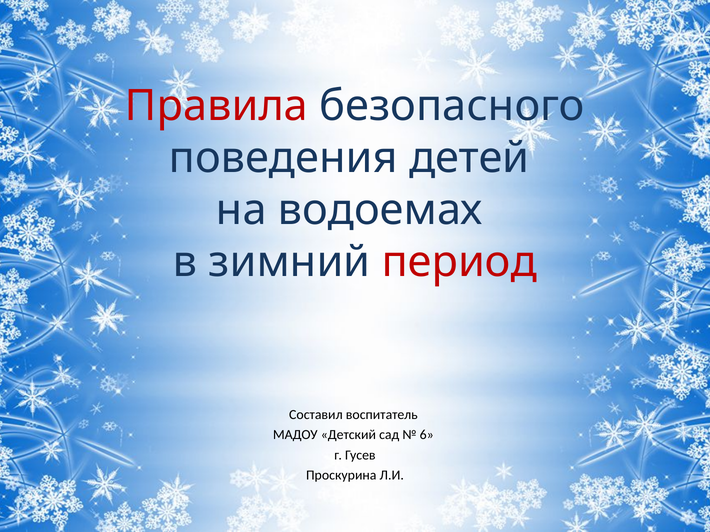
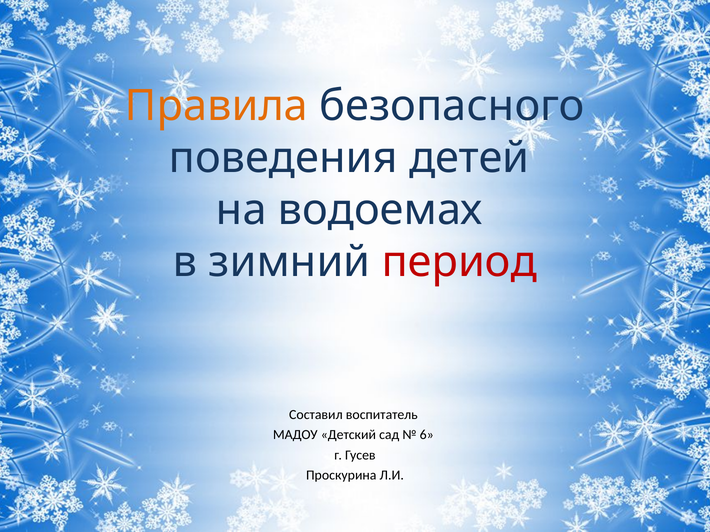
Правила colour: red -> orange (216, 106)
